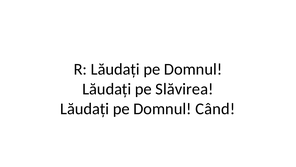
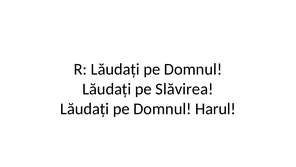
Când: Când -> Harul (216, 109)
